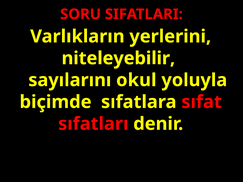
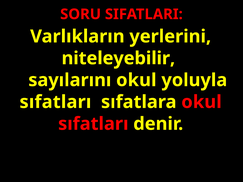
biçimde: biçimde -> sıfatları (55, 102)
sıfatlara sıfat: sıfat -> okul (202, 102)
